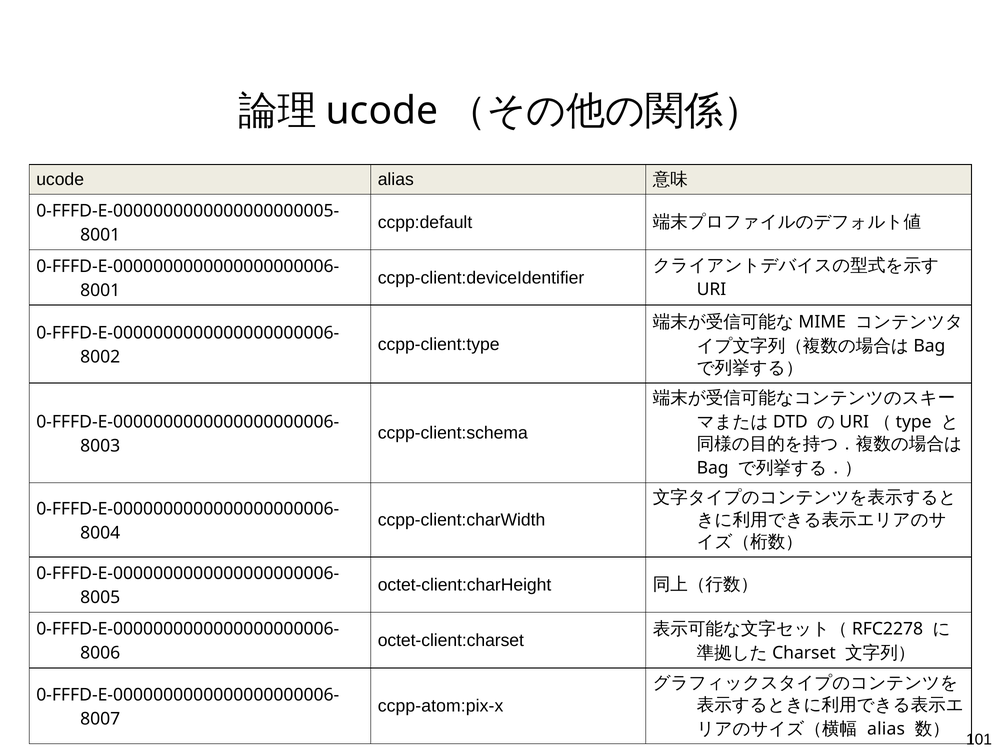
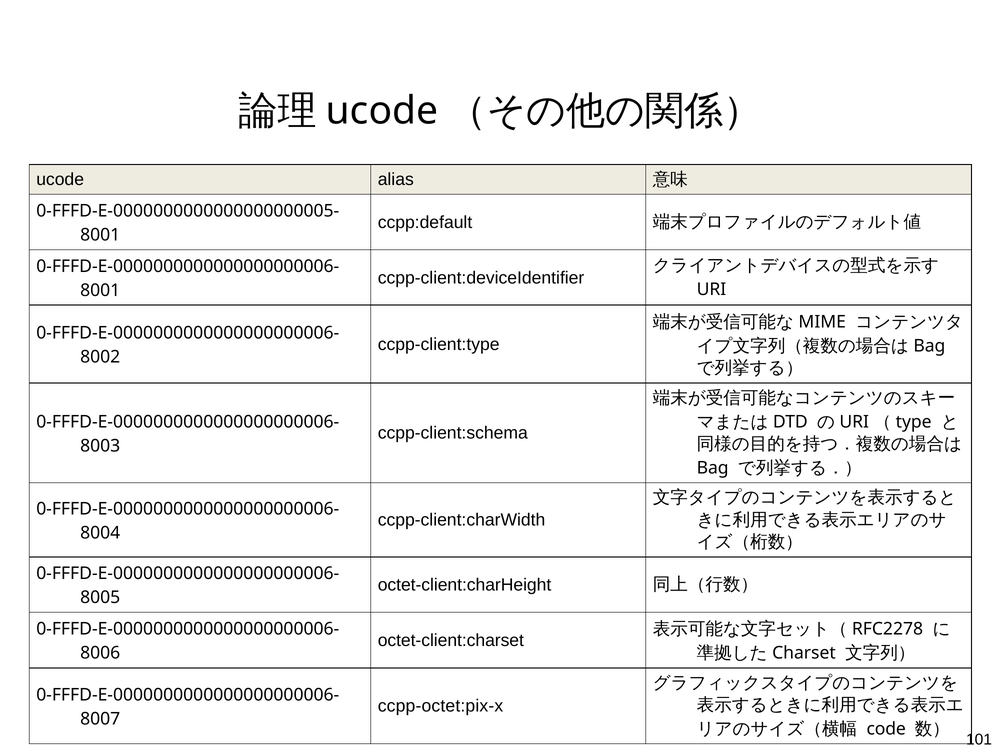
ccpp-atom:pix-x: ccpp-atom:pix-x -> ccpp-octet:pix-x (441, 706)
alias: alias -> code (886, 729)
